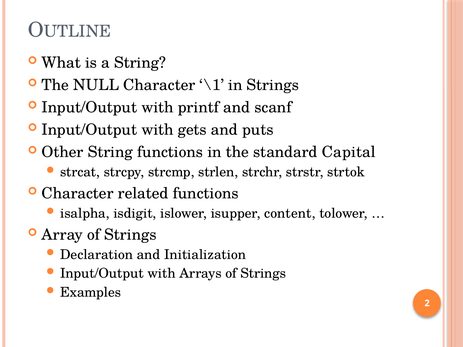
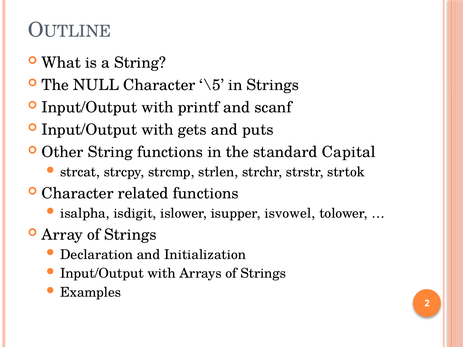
\1: \1 -> \5 (212, 85)
content: content -> isvowel (290, 214)
